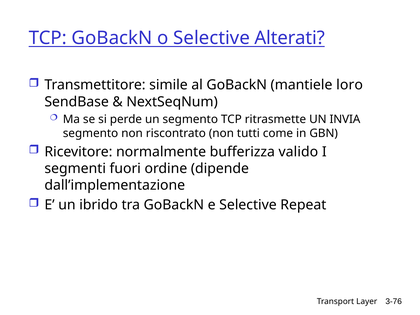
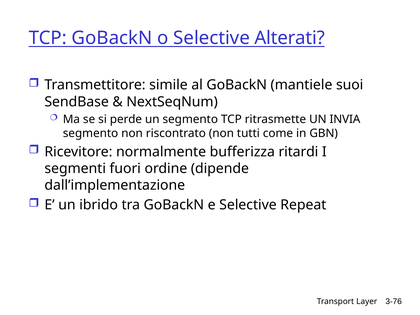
loro: loro -> suoi (350, 85)
valido: valido -> ritardi (298, 152)
